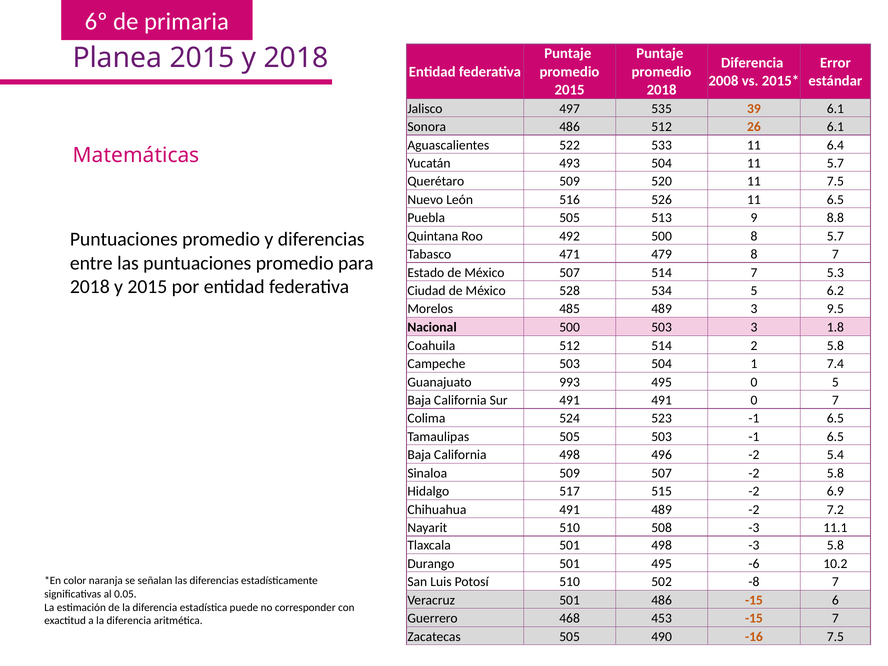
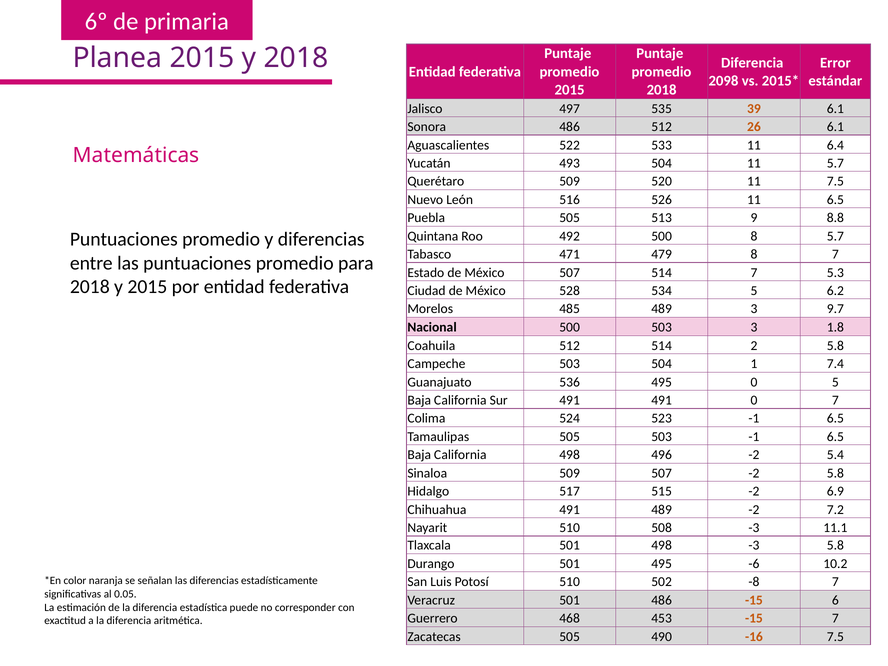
2008: 2008 -> 2098 (723, 81)
9.5: 9.5 -> 9.7 (835, 309)
993: 993 -> 536 (570, 382)
